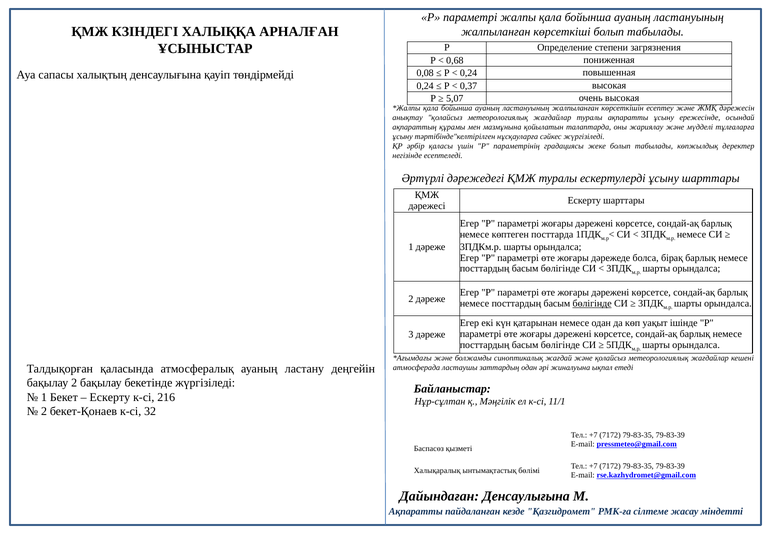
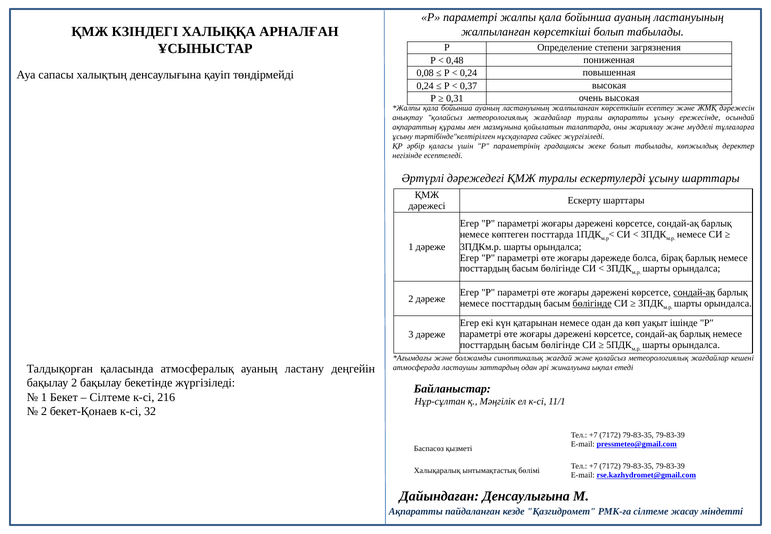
0,68: 0,68 -> 0,48 (455, 60)
5,07: 5,07 -> 0,31 (455, 99)
сондай-ақ underline: none -> present (694, 292)
Ескерту: Ескерту -> Сілтеме (110, 397)
